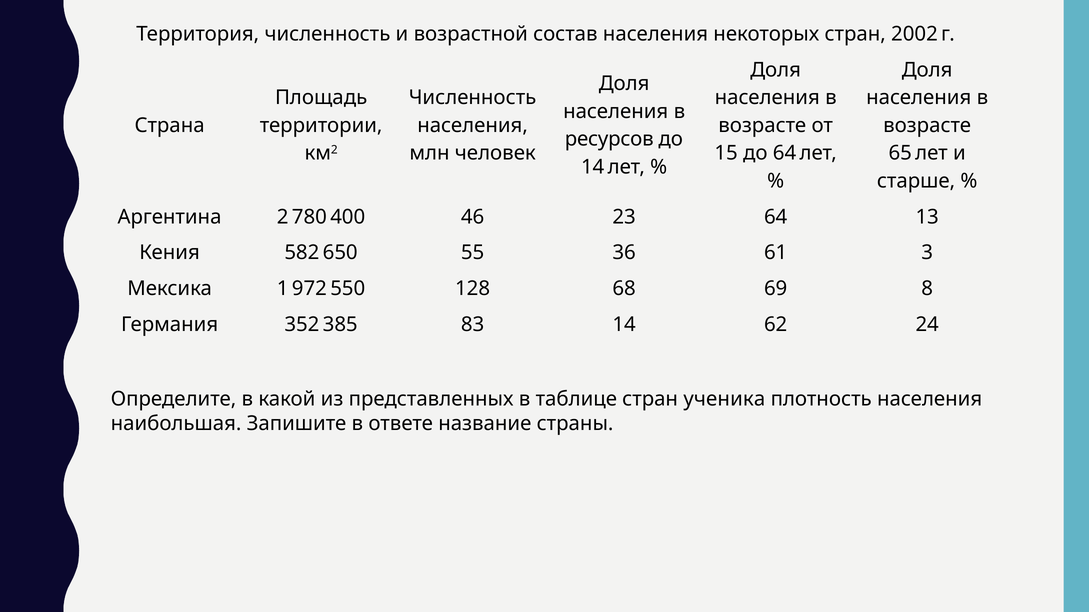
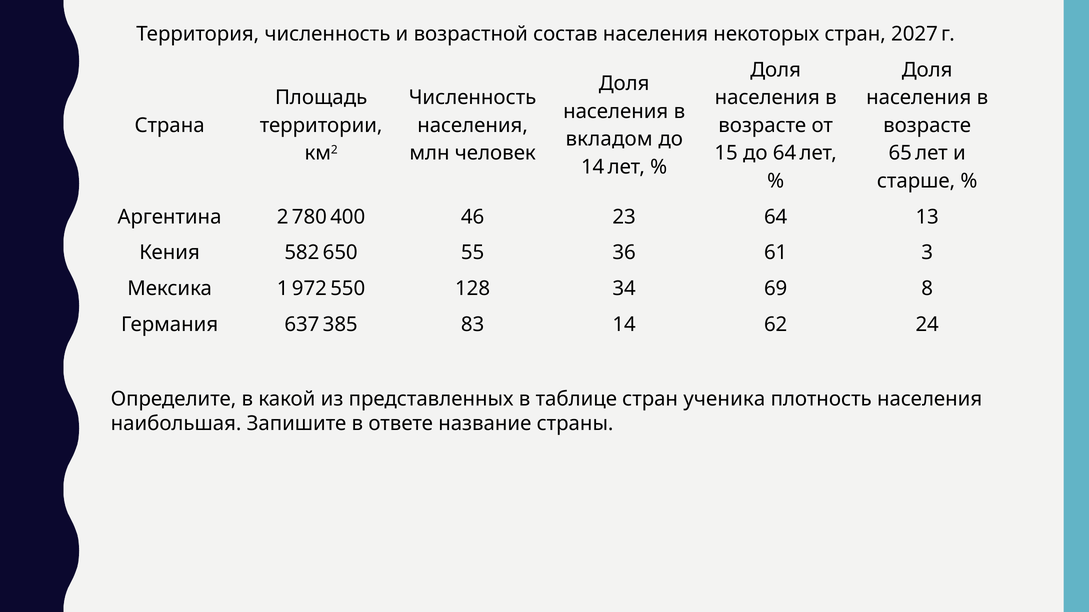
2002: 2002 -> 2027 (914, 34)
ресурсов: ресурсов -> вкладом (609, 139)
68: 68 -> 34 (624, 289)
352: 352 -> 637 (302, 325)
